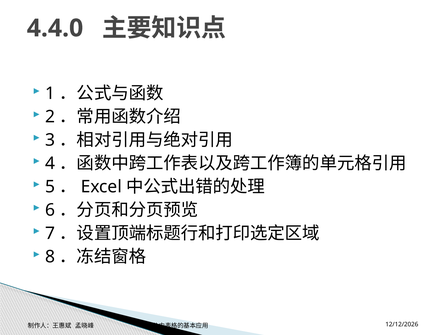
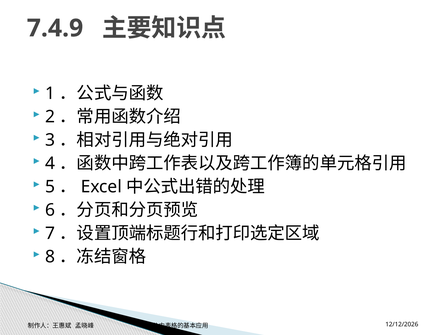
4.4.0: 4.4.0 -> 7.4.9 (55, 28)
